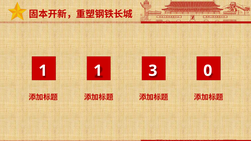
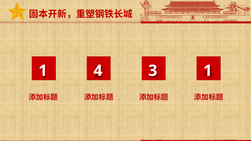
1 1: 1 -> 4 (98, 71)
3 0: 0 -> 1 (208, 71)
